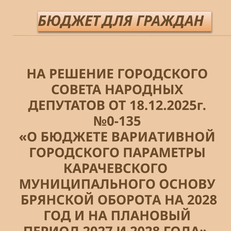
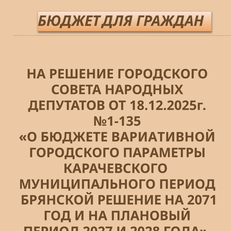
№0-135: №0-135 -> №1-135 (117, 121)
МУНИЦИПАЛЬНОГО ОСНОВУ: ОСНОВУ -> ПЕРИОД (187, 184)
БРЯНСКОЙ ОБОРОТА: ОБОРОТА -> РЕШЕНИЕ (129, 200)
НА 2028: 2028 -> 2071 (202, 200)
